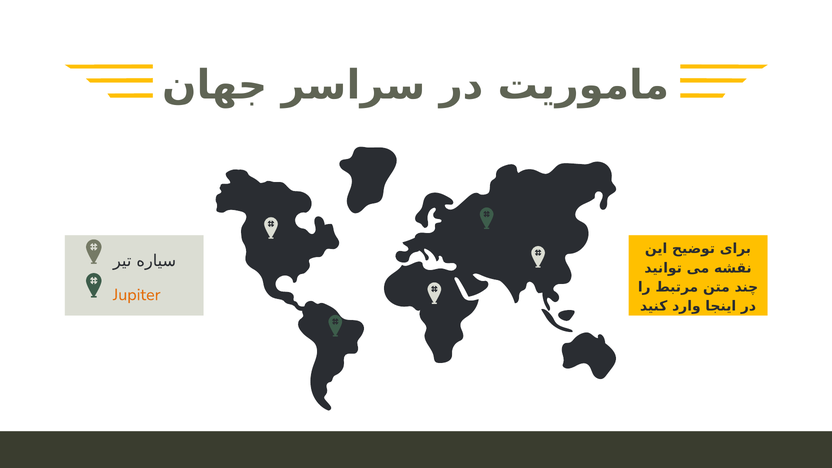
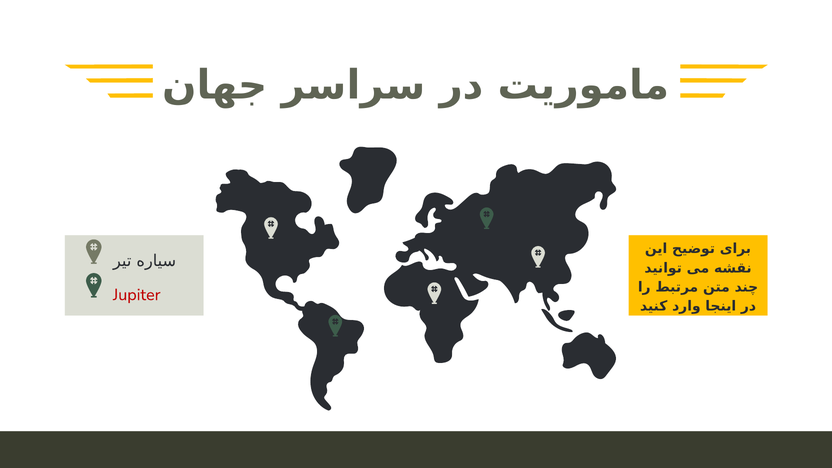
Jupiter colour: orange -> red (137, 295)
